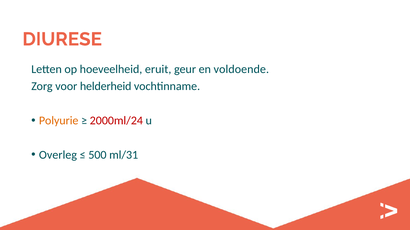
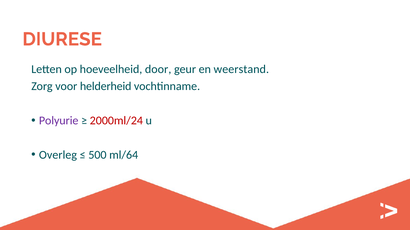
eruit: eruit -> door (158, 69)
voldoende: voldoende -> weerstand (241, 69)
Polyurie colour: orange -> purple (59, 121)
ml/31: ml/31 -> ml/64 (124, 155)
